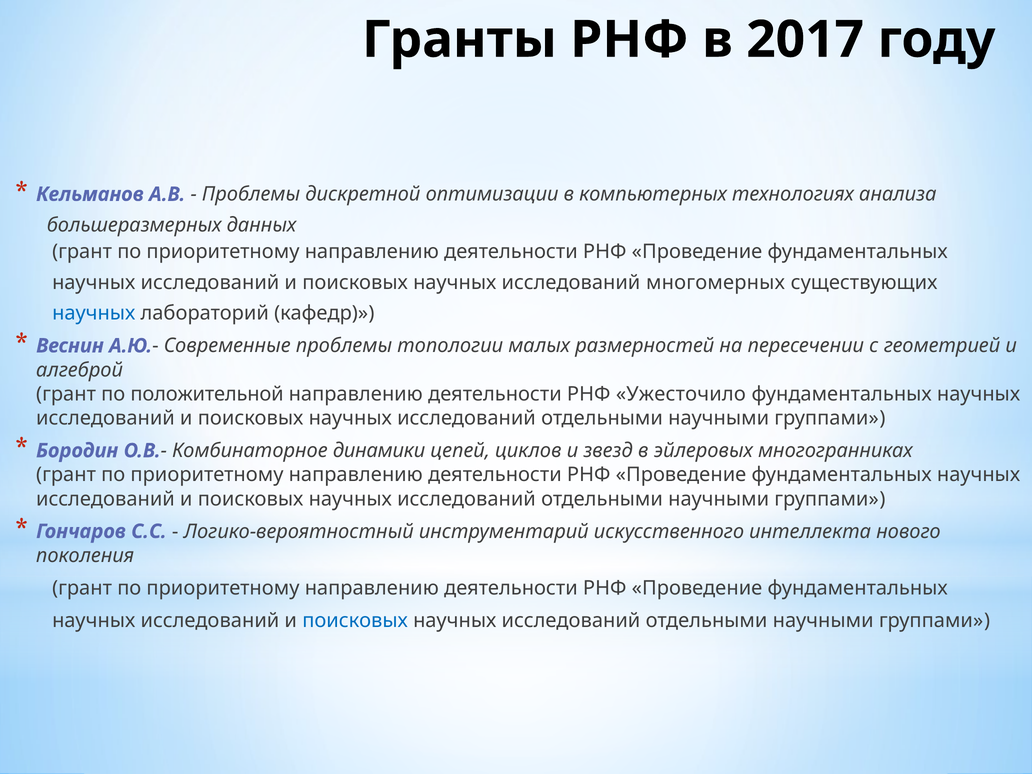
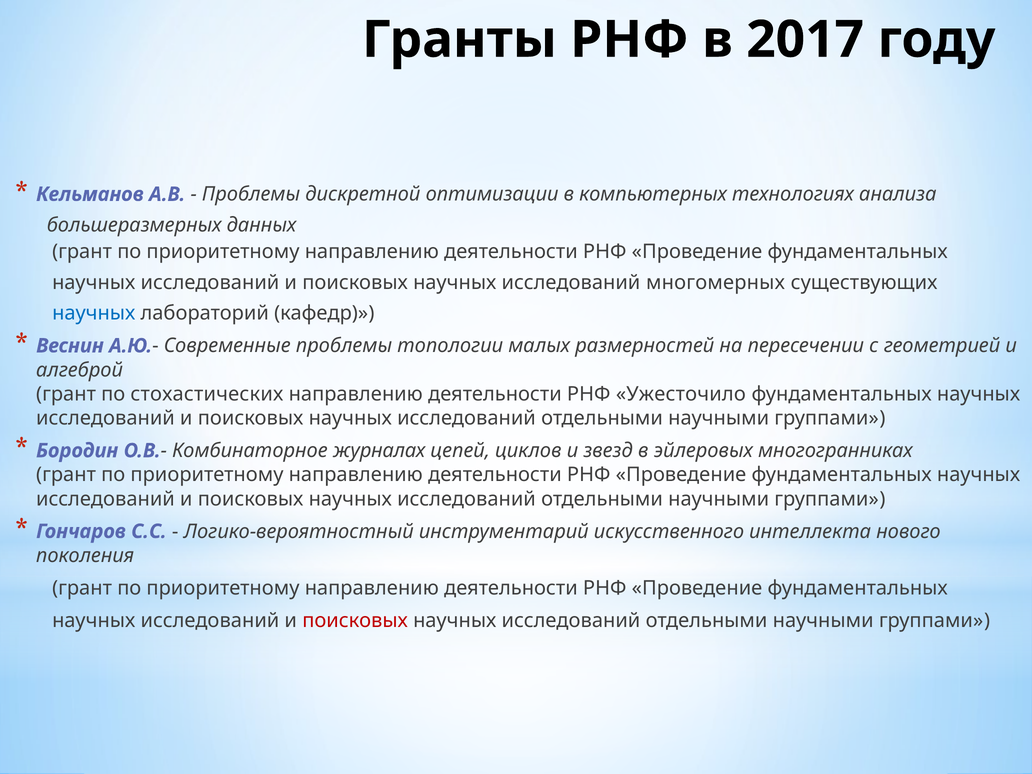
положительной: положительной -> стохастических (207, 394)
динамики: динамики -> журналах (379, 451)
поисковых colour: blue -> red (355, 620)
